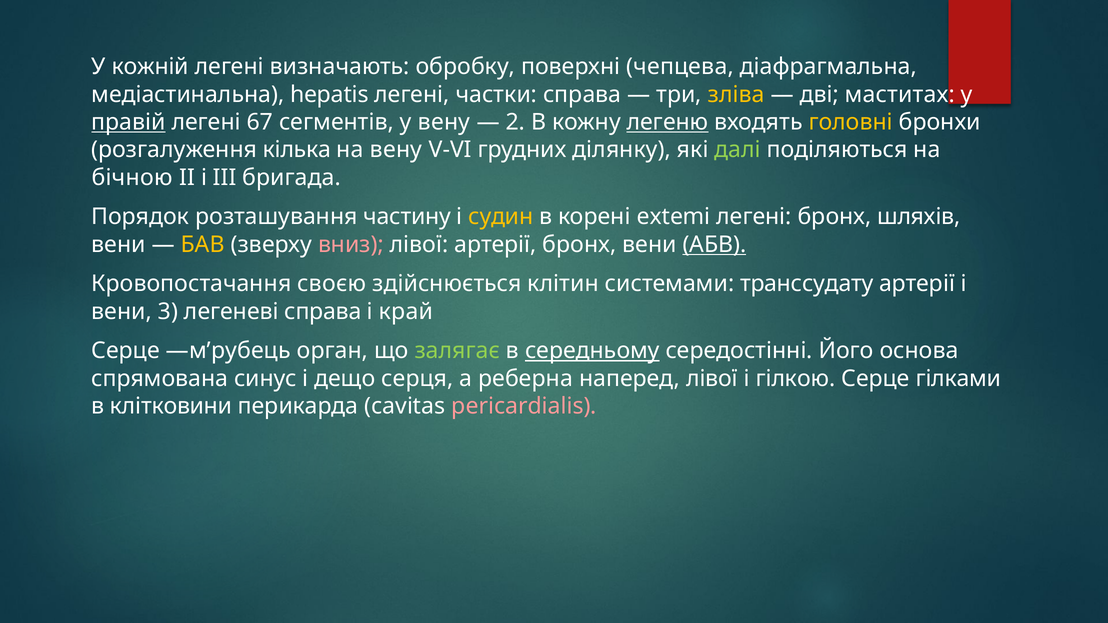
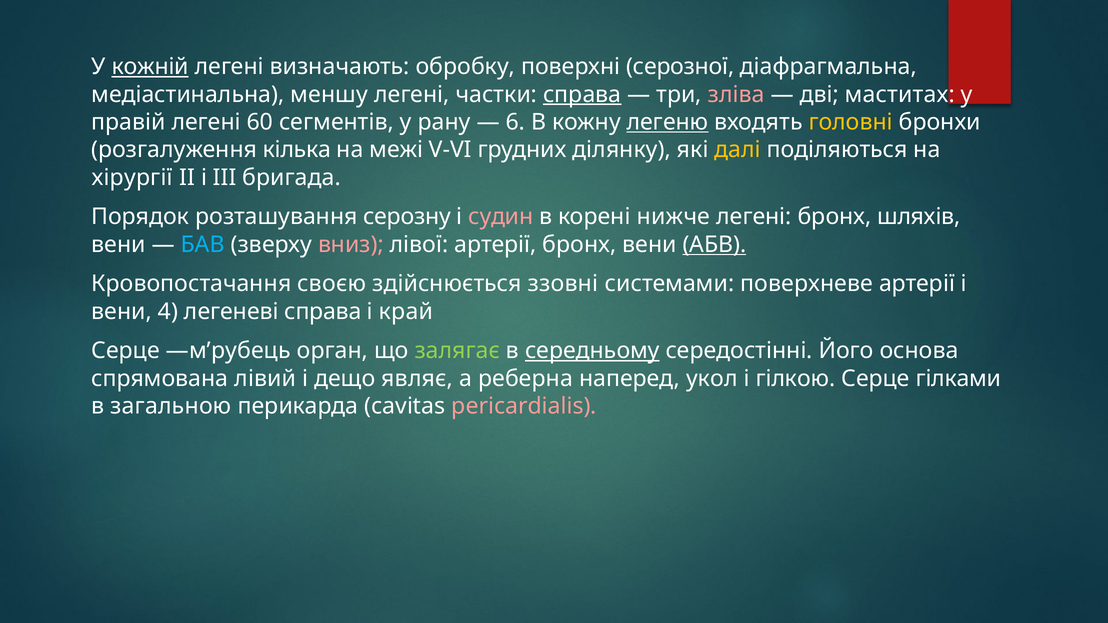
кожній underline: none -> present (150, 67)
чепцева: чепцева -> серозної (680, 67)
hepatis: hepatis -> меншу (329, 94)
справа underline: none -> present (582, 94)
зліва colour: yellow -> pink (736, 94)
правій underline: present -> none (128, 122)
67: 67 -> 60 (260, 122)
у вену: вену -> рану (444, 122)
2: 2 -> 6 (515, 122)
на вену: вену -> межі (396, 150)
далі colour: light green -> yellow (738, 150)
бічною: бічною -> хірургії (132, 178)
частину: частину -> серозну (407, 217)
судин colour: yellow -> pink (501, 217)
extemi: extemi -> нижче (673, 217)
БАВ colour: yellow -> light blue (203, 245)
клітин: клітин -> ззовні (563, 284)
транссудату: транссудату -> поверхневе (807, 284)
3: 3 -> 4 (168, 312)
синус: синус -> лівий (265, 379)
серця: серця -> являє (417, 379)
наперед лівої: лівої -> укол (712, 379)
клітковини: клітковини -> загальною (171, 406)
